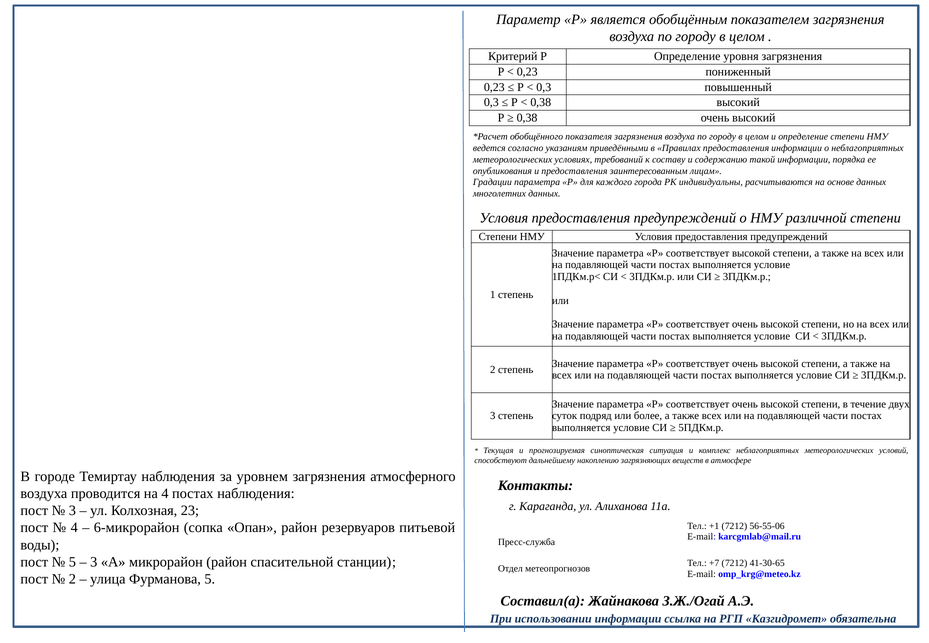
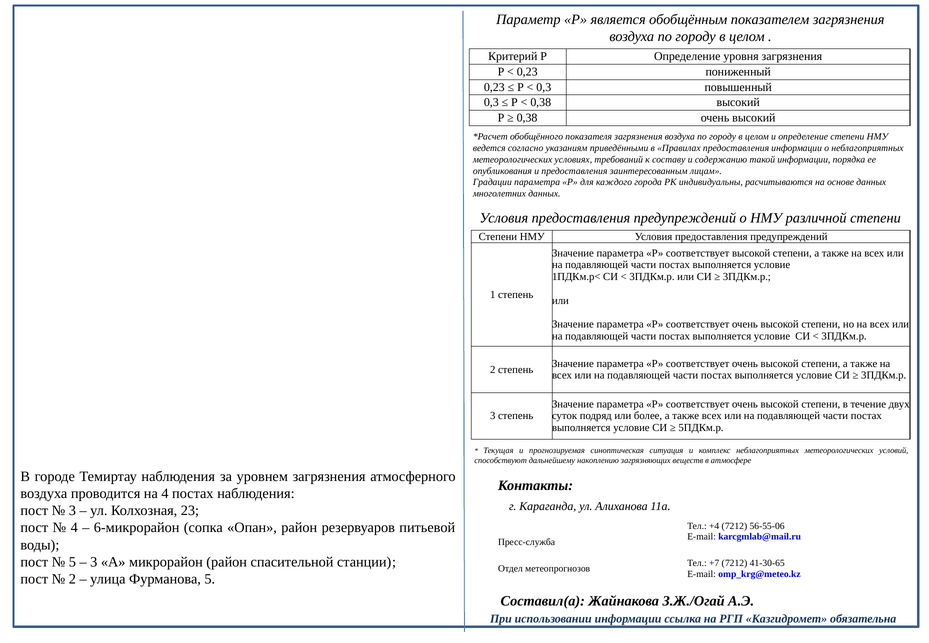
+1: +1 -> +4 (714, 526)
